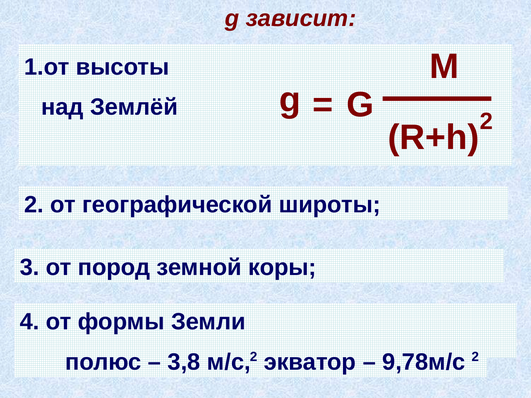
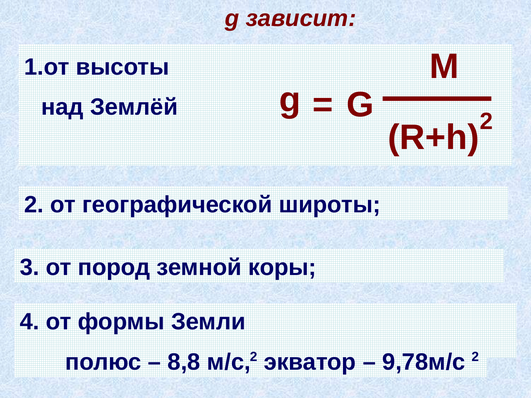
3,8: 3,8 -> 8,8 (184, 362)
